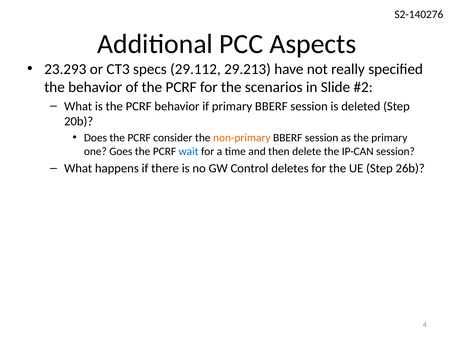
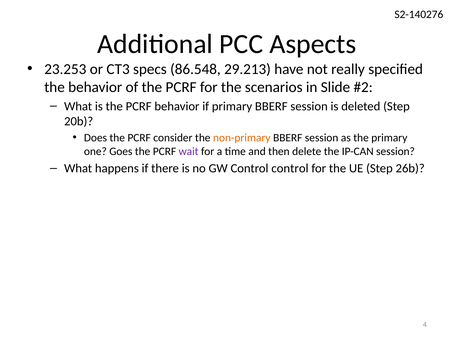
23.293: 23.293 -> 23.253 (65, 69)
29.112: 29.112 -> 86.548 (195, 69)
wait colour: blue -> purple (189, 152)
Control deletes: deletes -> control (290, 169)
